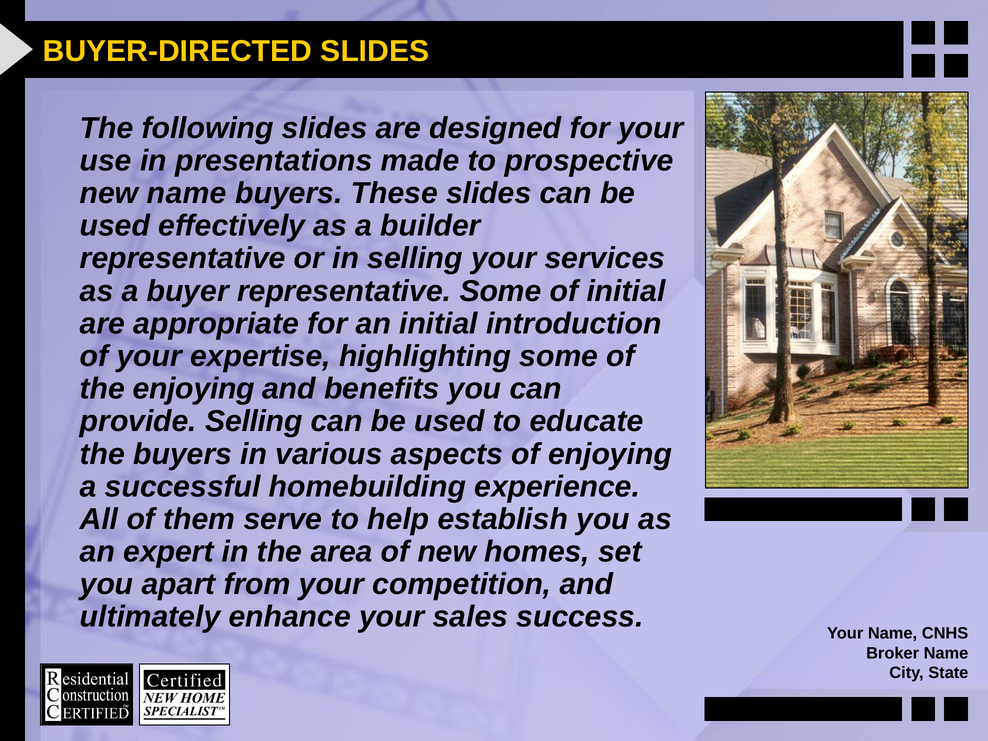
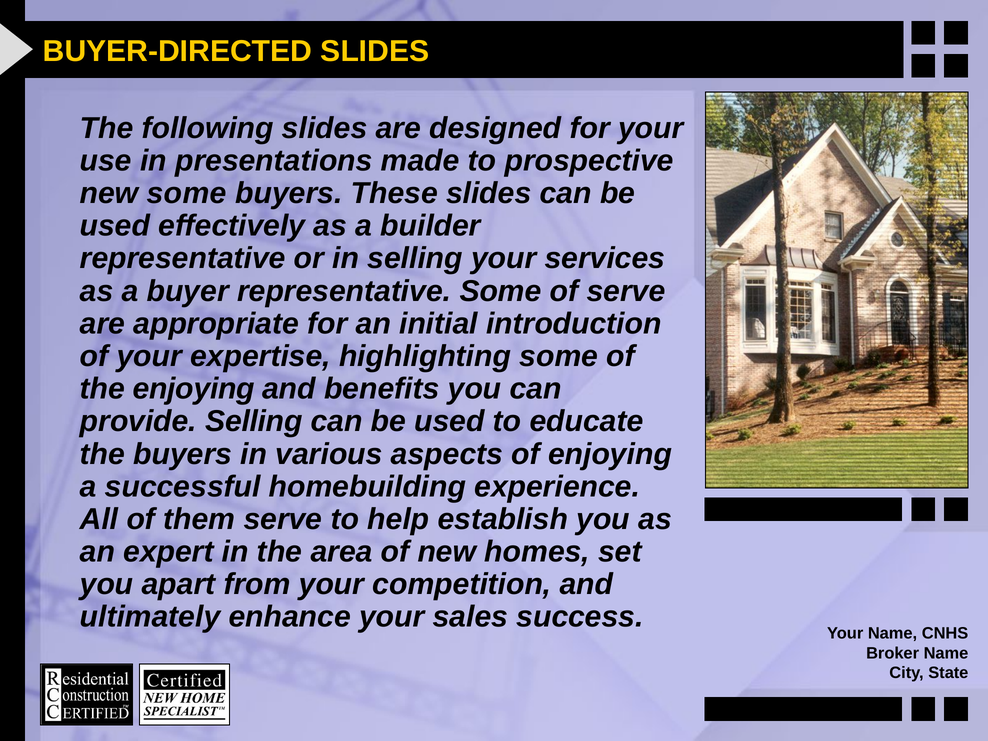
new name: name -> some (187, 193)
of initial: initial -> serve (626, 291)
